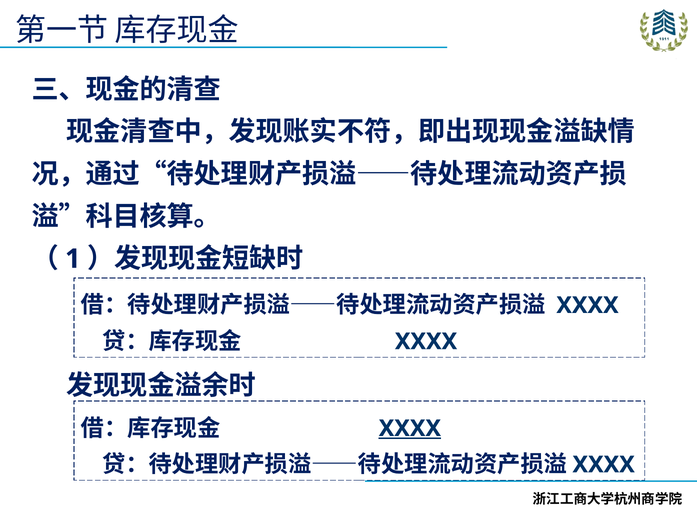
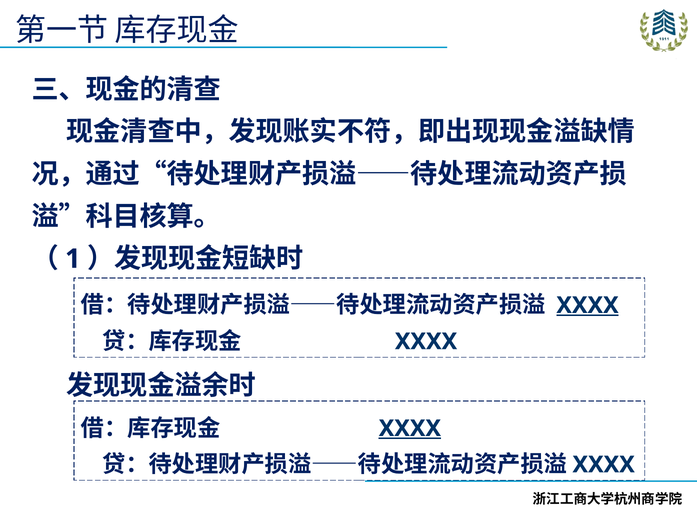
XXXX underline: none -> present (588, 305)
